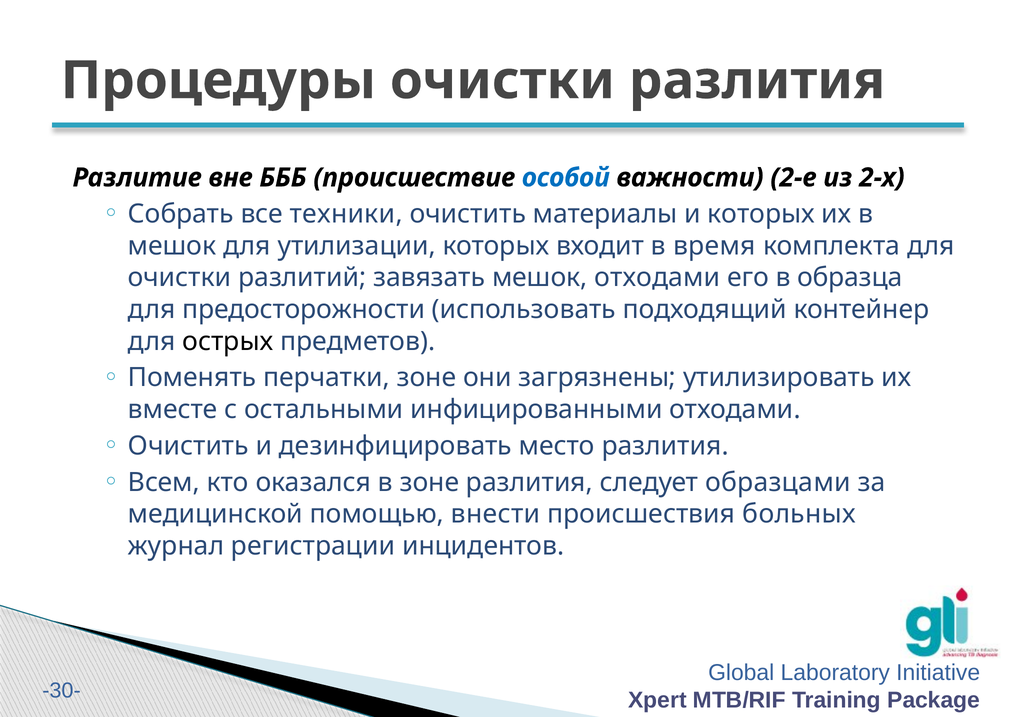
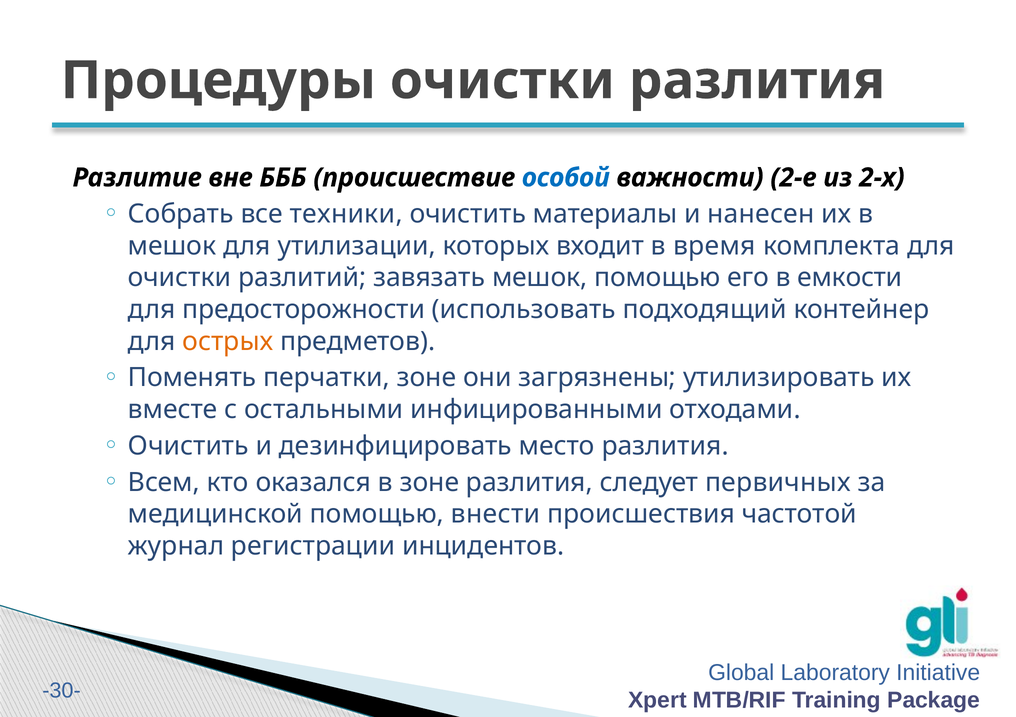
и которых: которых -> нанесен (761, 214)
мешок отходами: отходами -> помощью (657, 278)
образца: образца -> емкости (850, 278)
острых colour: black -> orange (228, 341)
образцами: образцами -> первичных (778, 482)
больных: больных -> частотой (799, 514)
